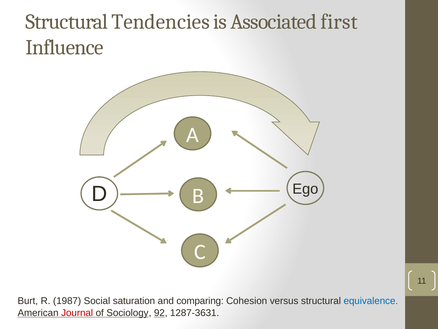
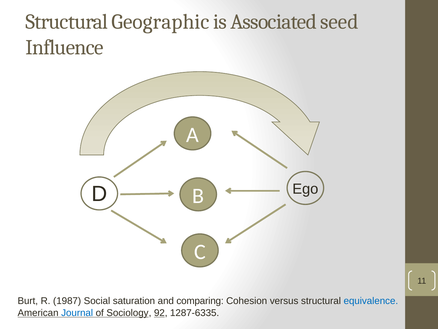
Tendencies: Tendencies -> Geographic (161, 22)
first: first -> seed (339, 22)
Journal colour: red -> blue (77, 312)
1287-3631: 1287-3631 -> 1287-6335 (195, 312)
